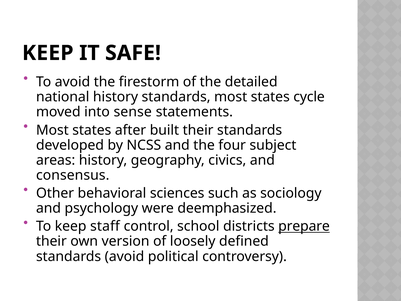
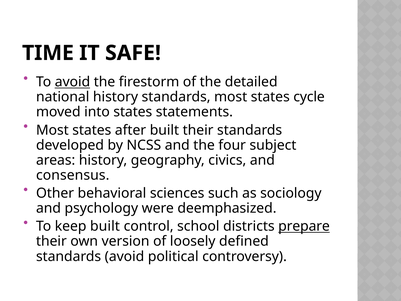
KEEP: KEEP -> TIME (48, 53)
avoid underline: none -> present (72, 82)
into sense: sense -> states (133, 112)
keep staff: staff -> built (105, 226)
